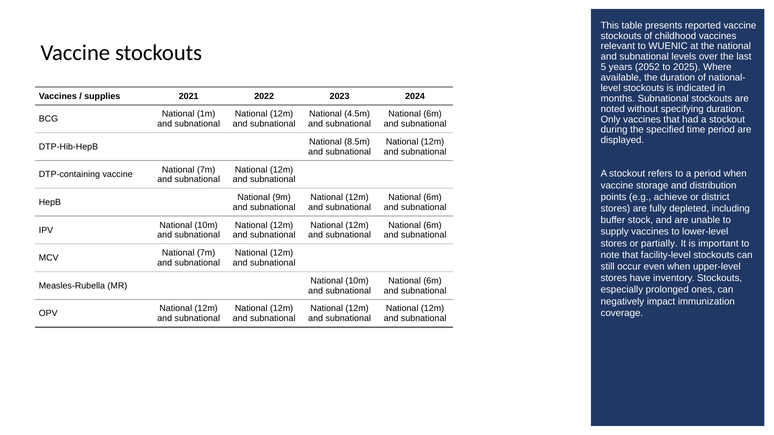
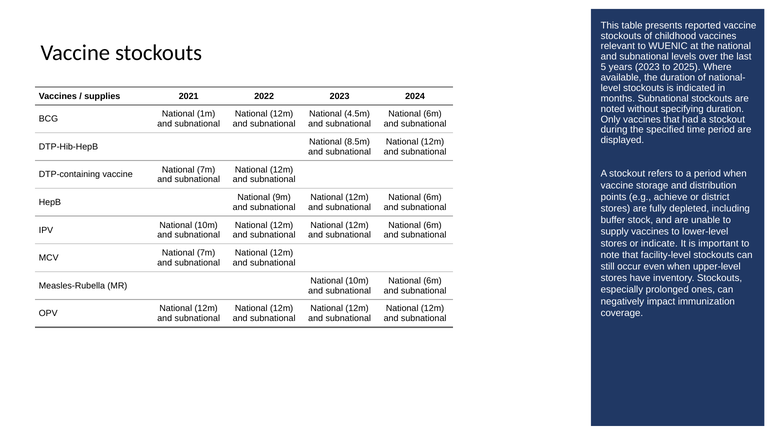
years 2052: 2052 -> 2023 (647, 67)
partially: partially -> indicate (659, 244)
